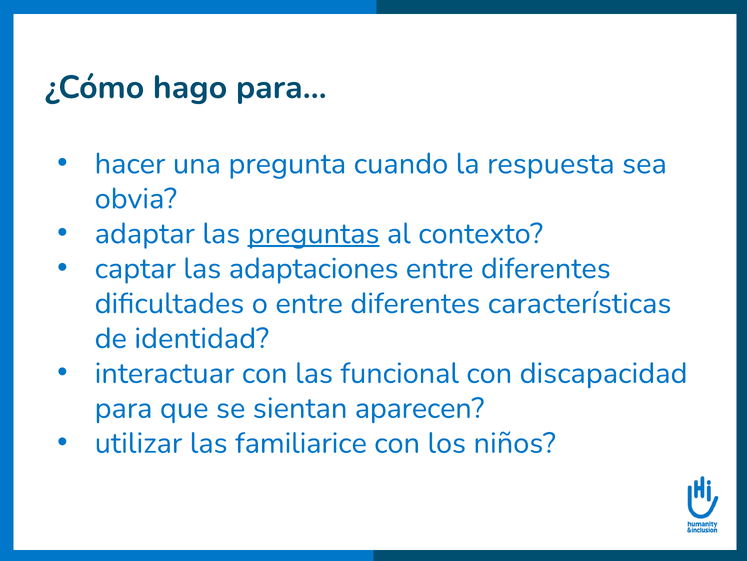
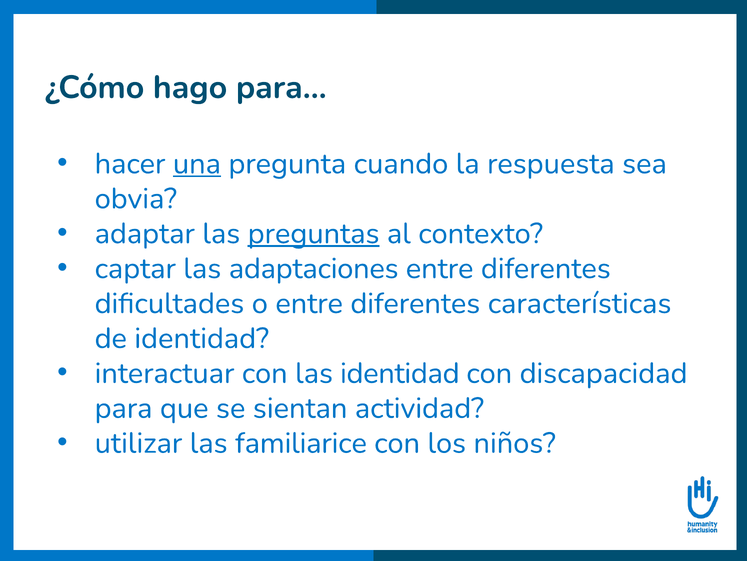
una underline: none -> present (197, 164)
las funcional: funcional -> identidad (400, 373)
aparecen: aparecen -> actividad (419, 408)
